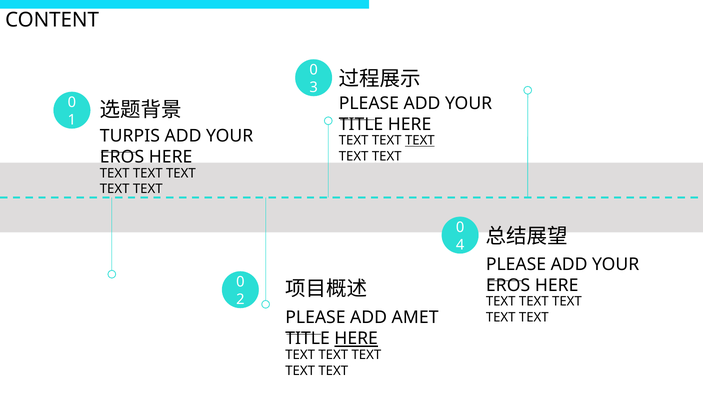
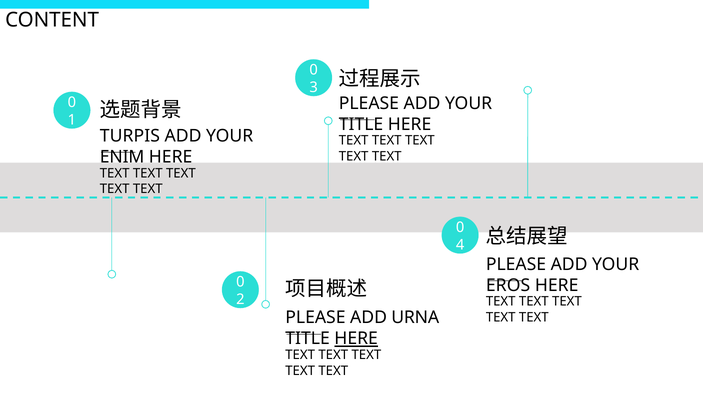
TEXT underline: present -> none (420, 141)
EROS: EROS -> ENIM (122, 157)
AMET: AMET -> URNA (415, 318)
